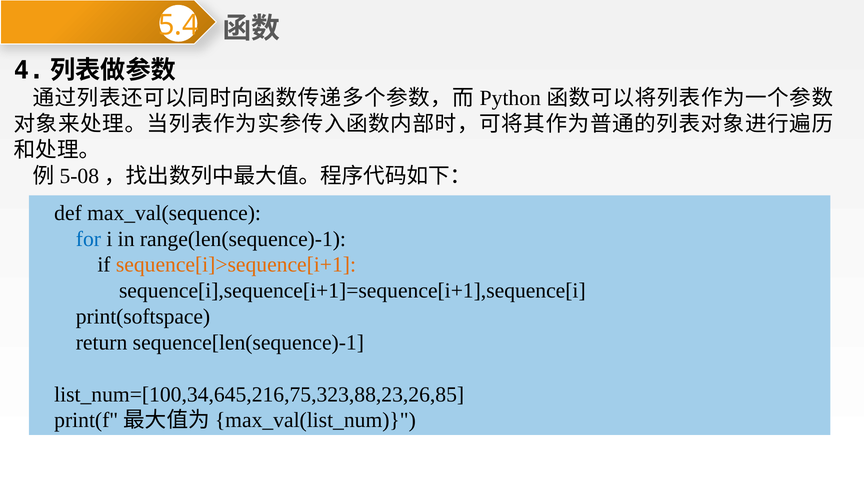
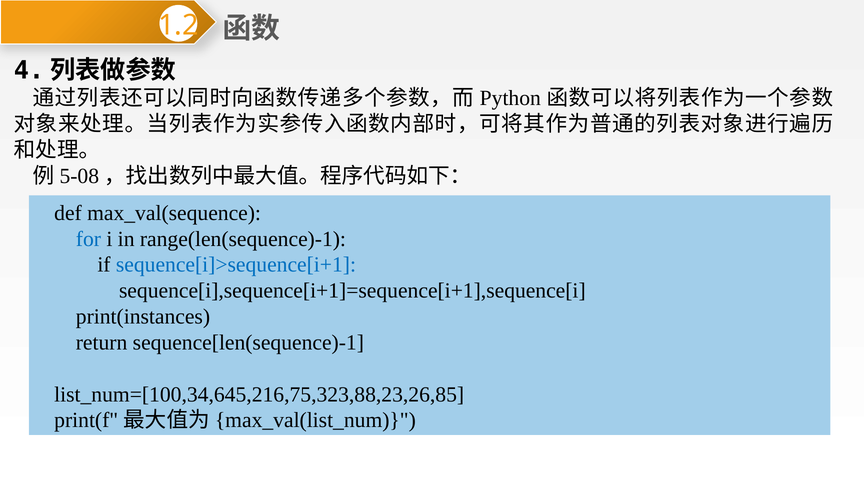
5.4: 5.4 -> 1.2 (178, 25)
sequence[i]>sequence[i+1 colour: orange -> blue (236, 265)
print(softspace: print(softspace -> print(instances (143, 317)
